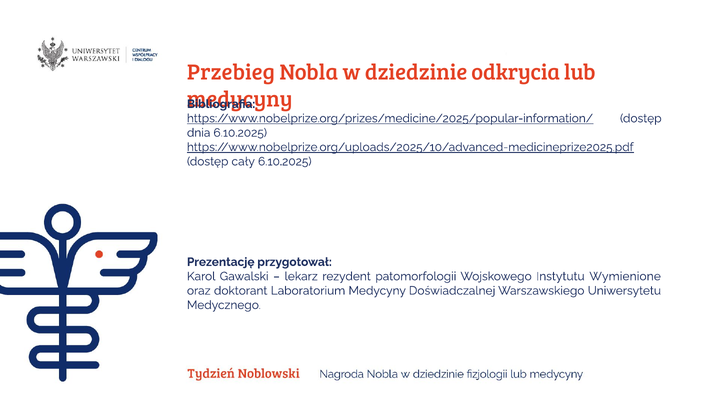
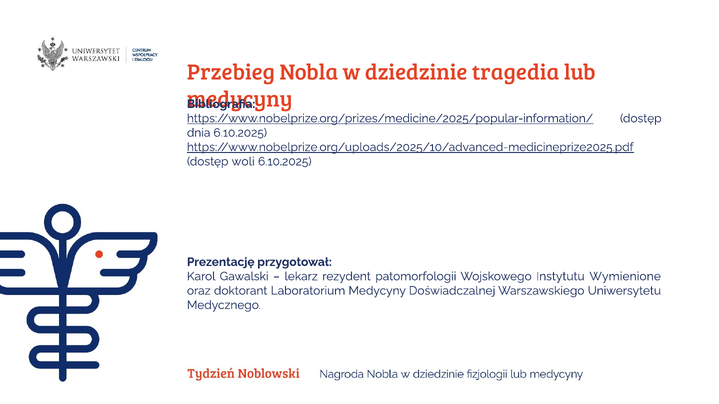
odkrycia: odkrycia -> tragedia (516, 73)
cały: cały -> woli (243, 162)
